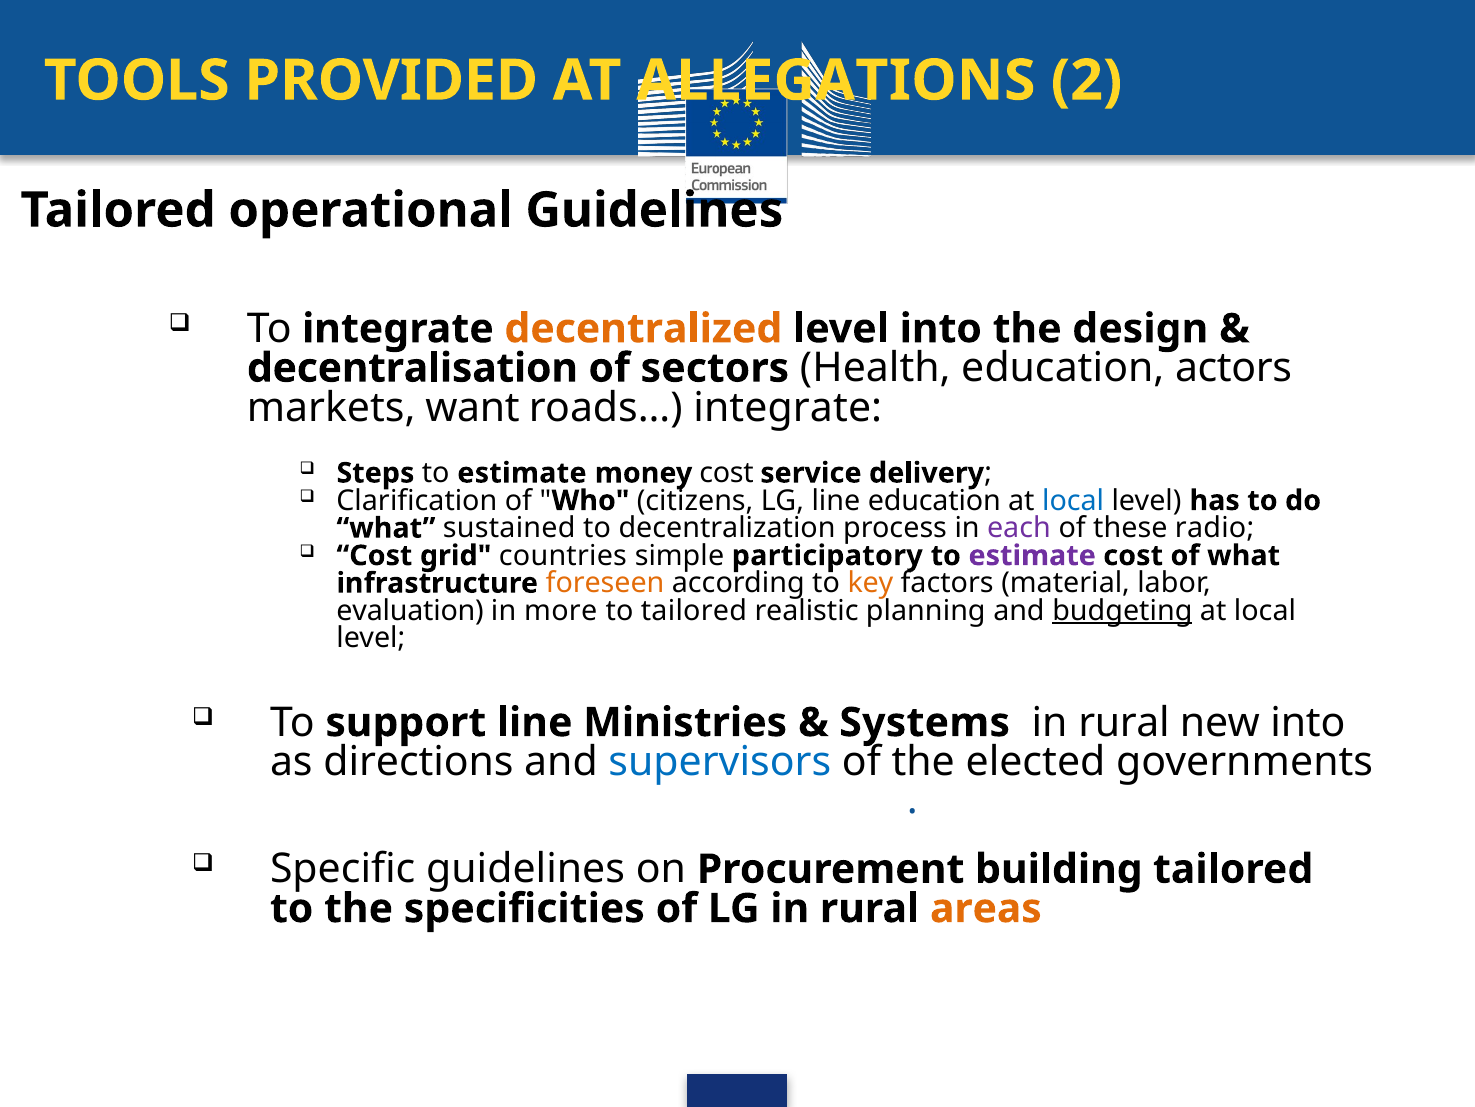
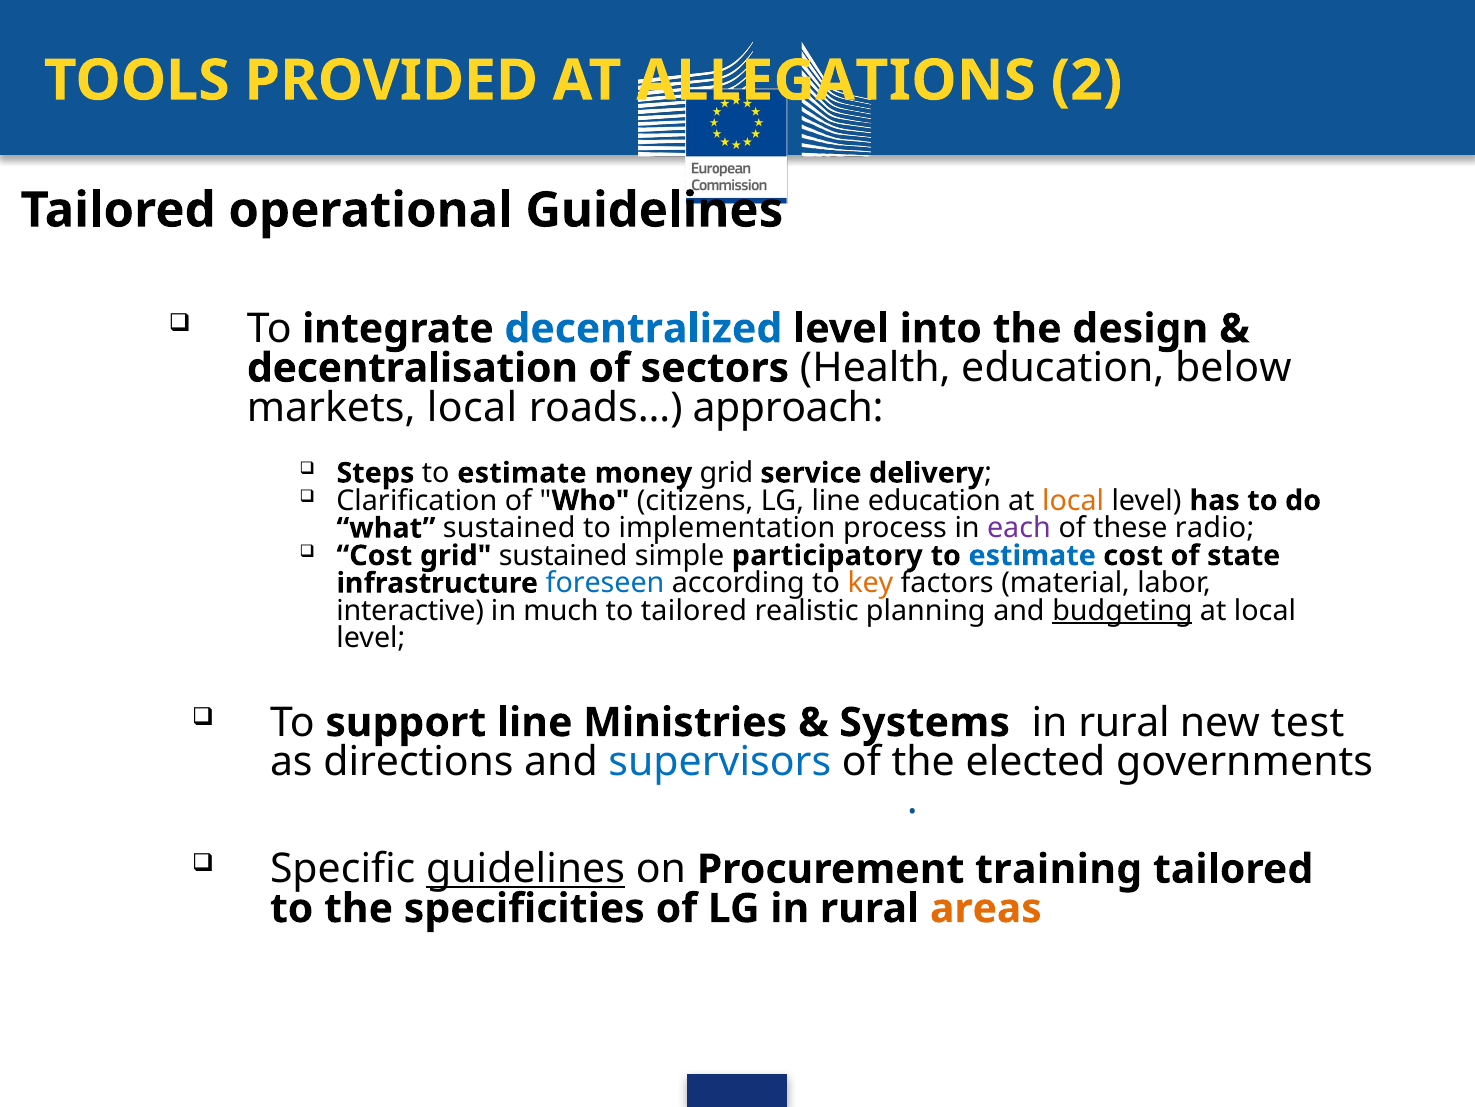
decentralized colour: orange -> blue (643, 329)
actors: actors -> below (1233, 368)
markets want: want -> local (472, 407)
roads… integrate: integrate -> approach (788, 407)
money cost: cost -> grid (726, 473)
local colour: blue -> orange (1073, 500)
decentralization: decentralization -> implementation (727, 528)
grid countries: countries -> sustained (563, 555)
estimate colour: purple -> blue (1032, 555)
of what: what -> state (1244, 555)
foreseen colour: orange -> blue (605, 583)
evaluation: evaluation -> interactive (410, 610)
more: more -> much (561, 610)
new into: into -> test (1308, 722)
guidelines underline: none -> present (526, 869)
building: building -> training (1059, 869)
